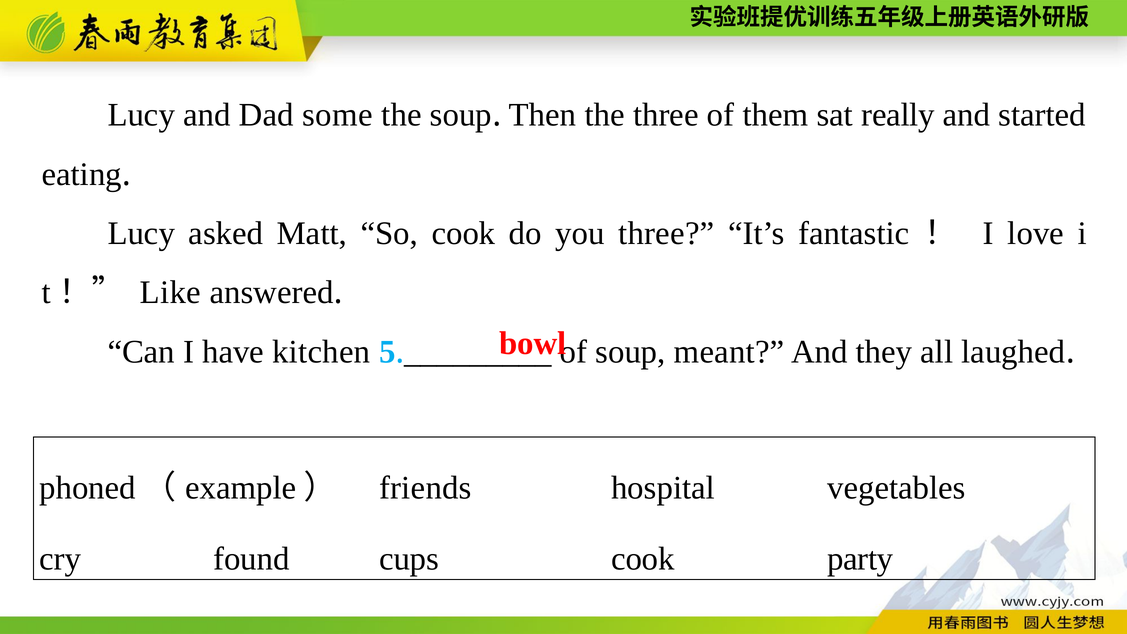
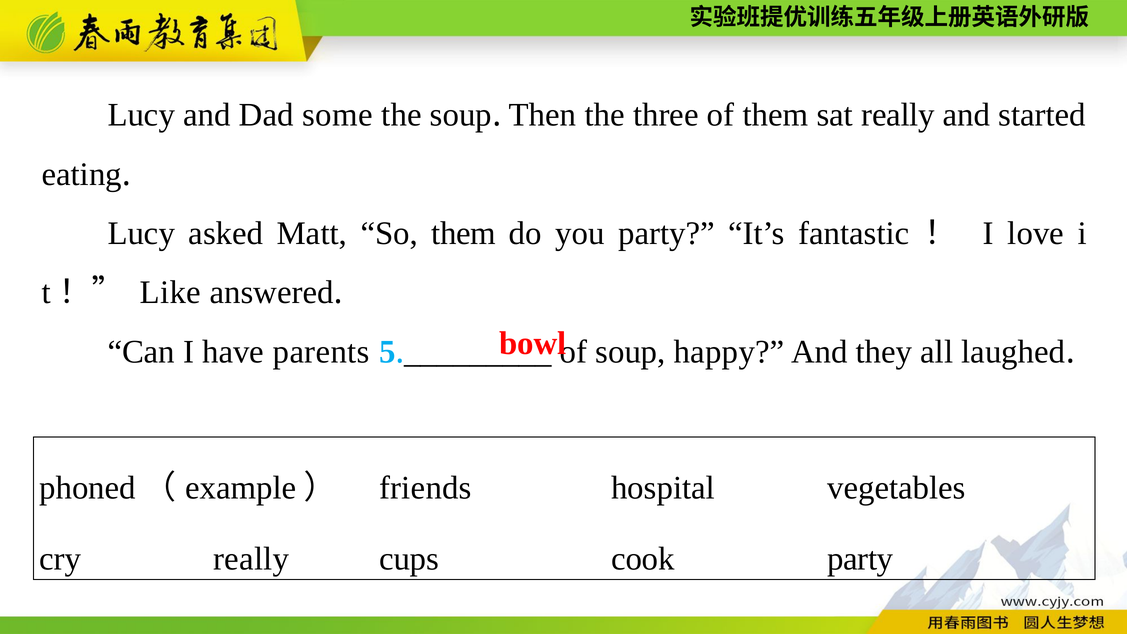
So cook: cook -> them (464, 233)
you three: three -> party (666, 233)
kitchen: kitchen -> parents (321, 352)
meant: meant -> happy (729, 352)
cry found: found -> really (251, 559)
